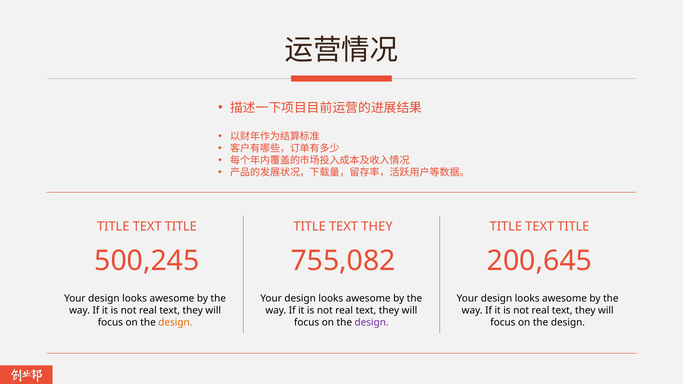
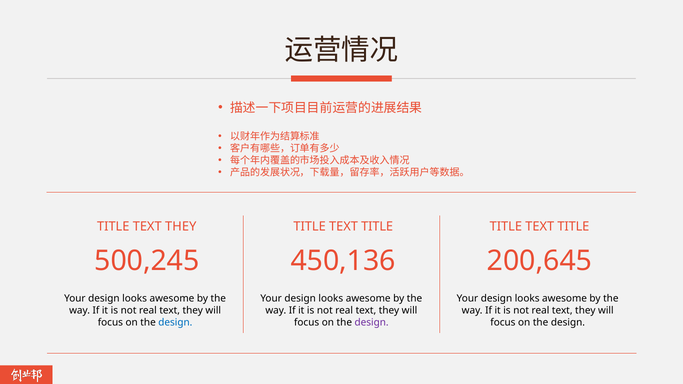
TITLE: TITLE -> THEY (181, 227)
THEY: THEY -> TITLE (377, 227)
755,082: 755,082 -> 450,136 (343, 261)
design colour: orange -> blue (175, 322)
